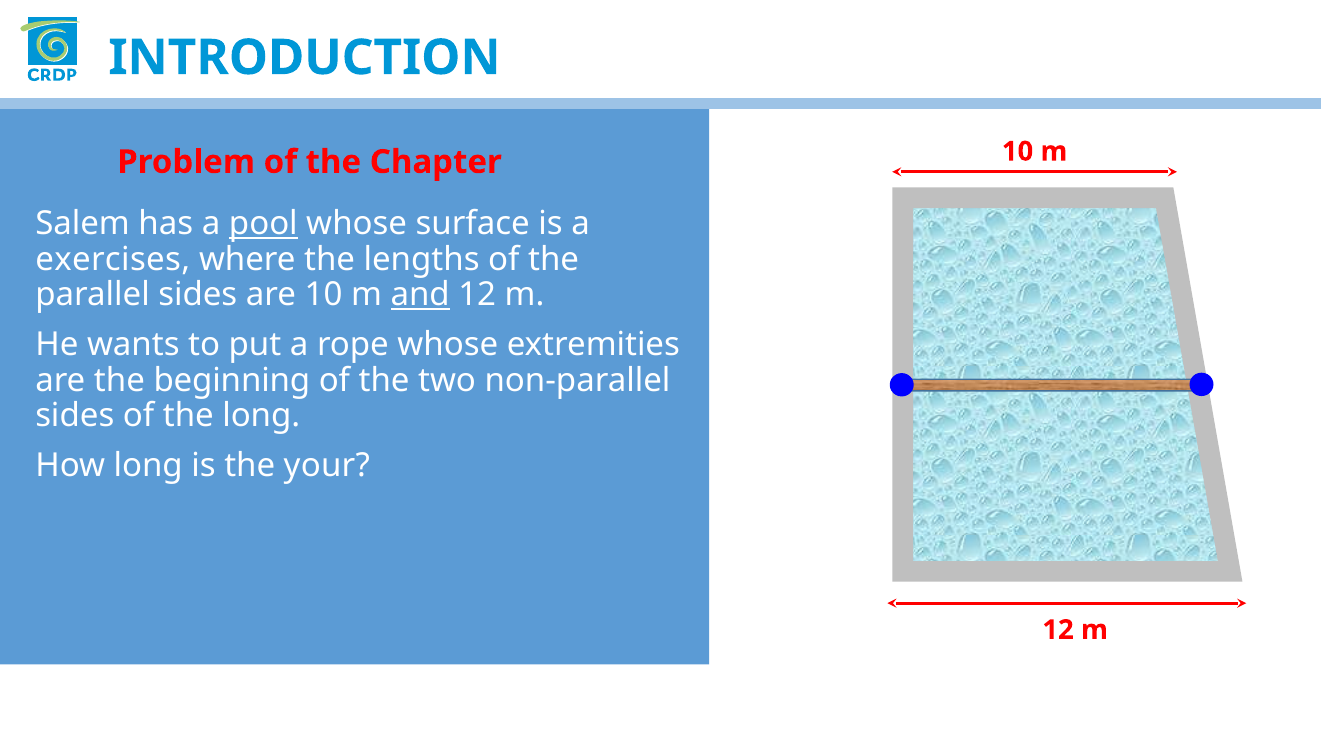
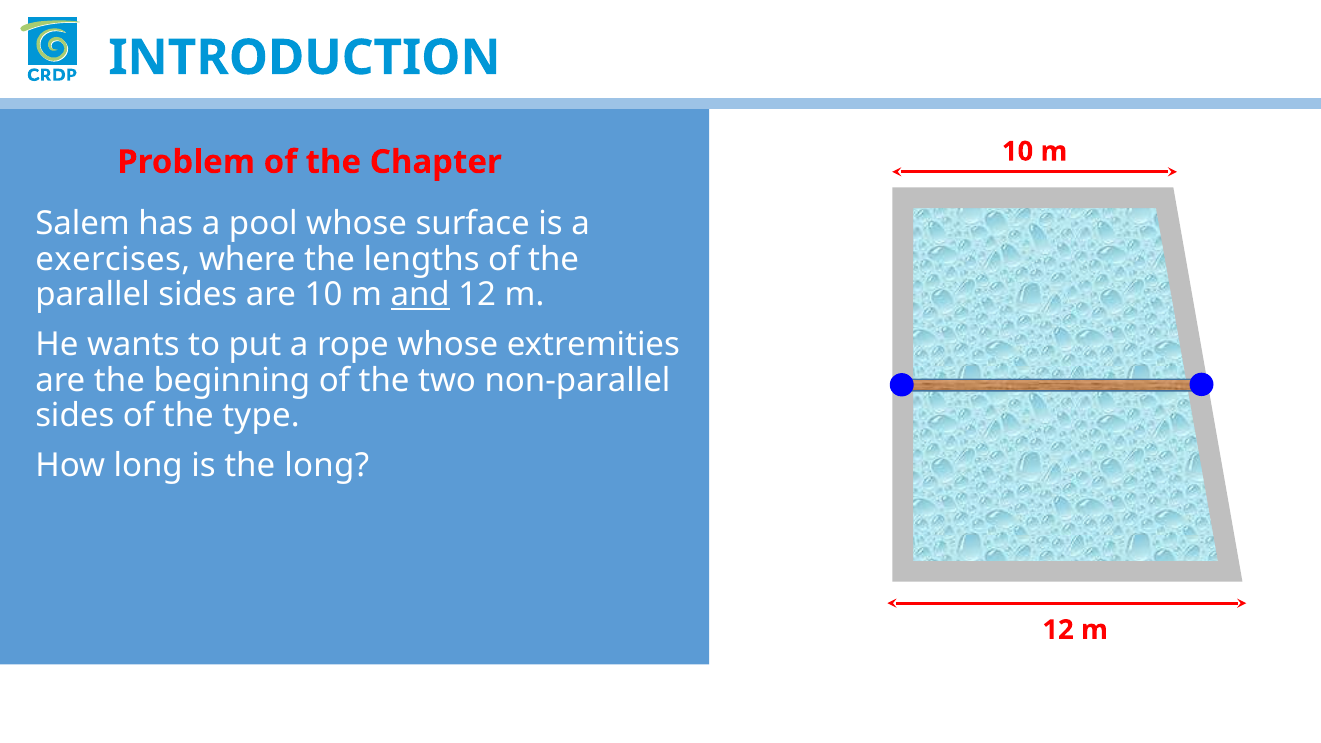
pool underline: present -> none (263, 224)
the long: long -> type (261, 416)
the your: your -> long (327, 465)
